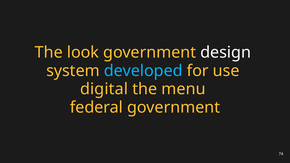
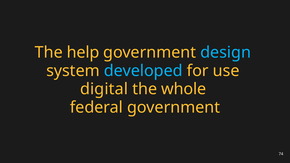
look: look -> help (83, 52)
design colour: white -> light blue (226, 52)
menu: menu -> whole (184, 89)
